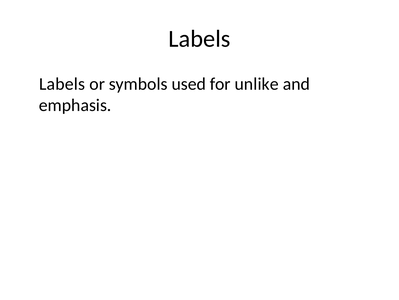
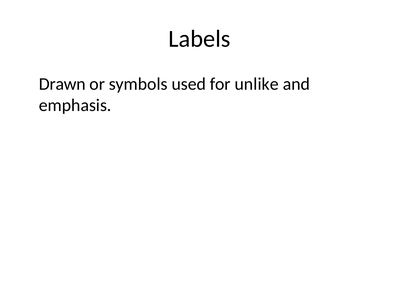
Labels: Labels -> Drawn (62, 84)
